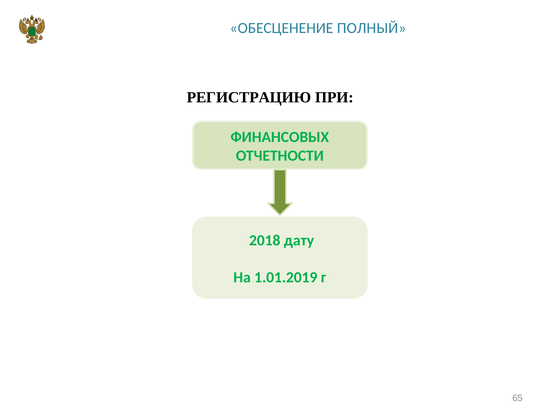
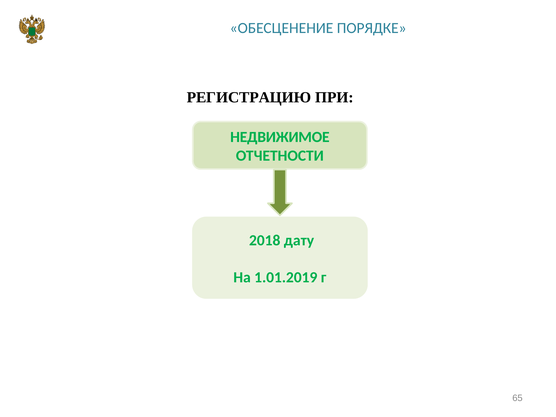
ПОЛНЫЙ: ПОЛНЫЙ -> ПОРЯДКЕ (372, 28)
ФИНАНСОВЫХ: ФИНАНСОВЫХ -> НЕДВИЖИМОЕ (280, 137)
